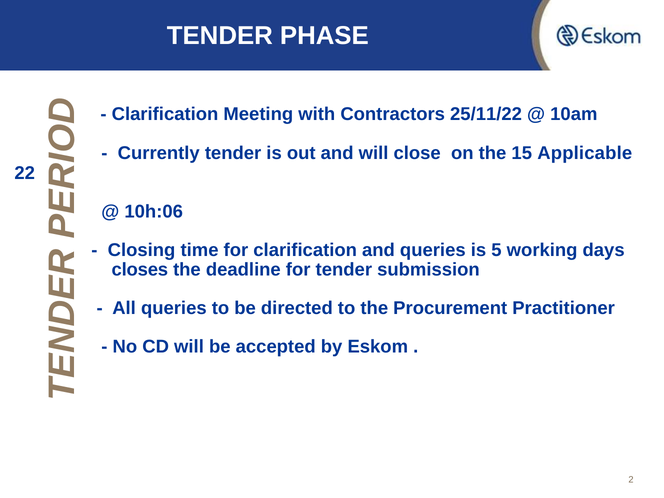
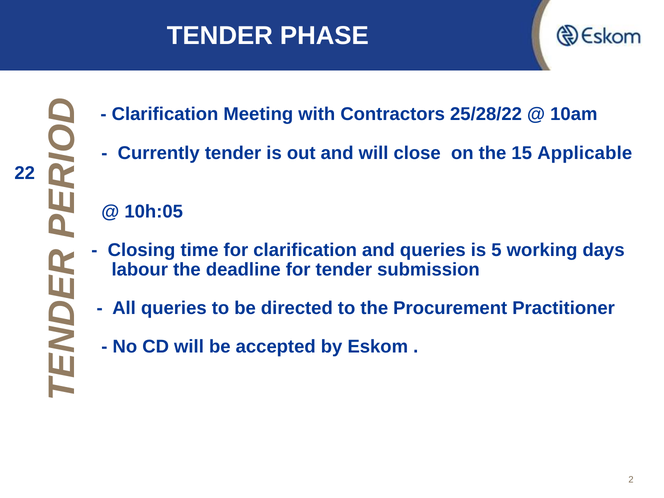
25/11/22: 25/11/22 -> 25/28/22 (486, 114)
10h:06: 10h:06 -> 10h:05 (154, 212)
closes: closes -> labour (140, 270)
